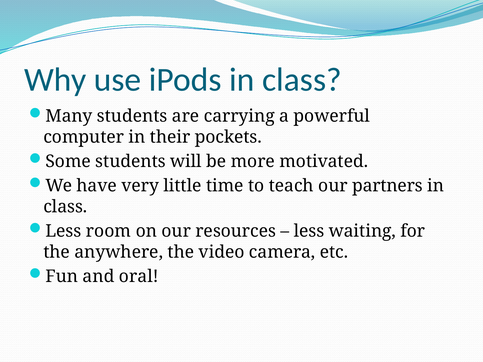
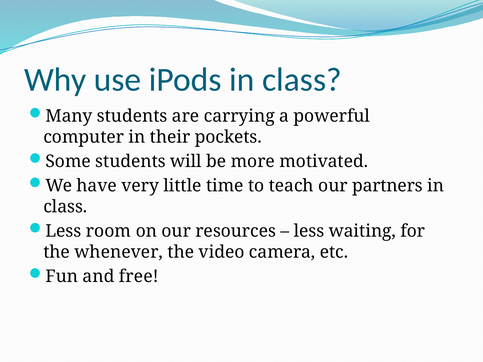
anywhere: anywhere -> whenever (119, 252)
oral: oral -> free (139, 277)
